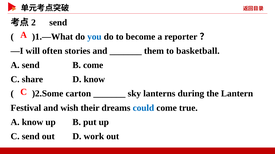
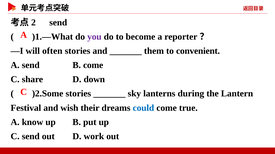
you colour: blue -> purple (94, 37)
basketball: basketball -> convenient (198, 51)
D know: know -> down (94, 80)
)2.Some carton: carton -> stories (78, 94)
